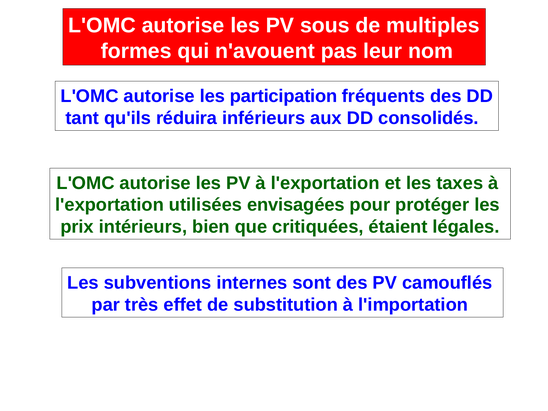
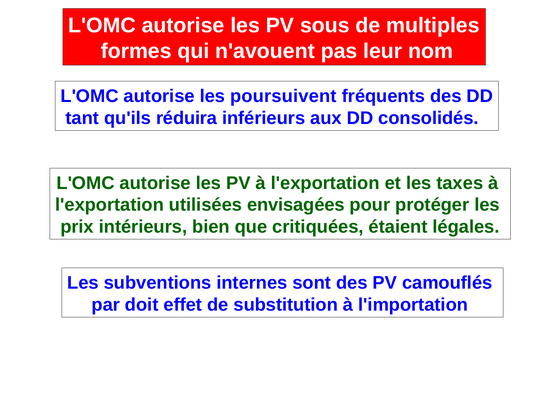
participation: participation -> poursuivent (283, 96)
très: très -> doit (142, 305)
